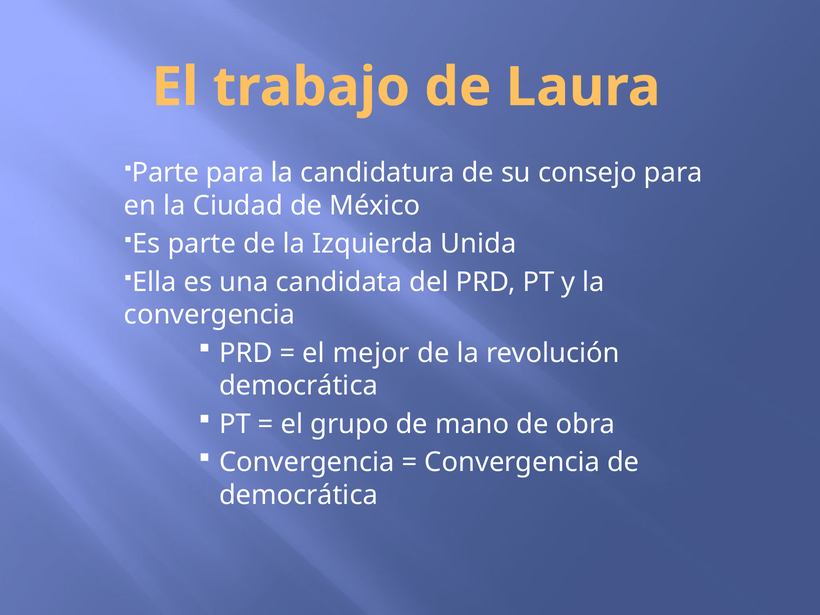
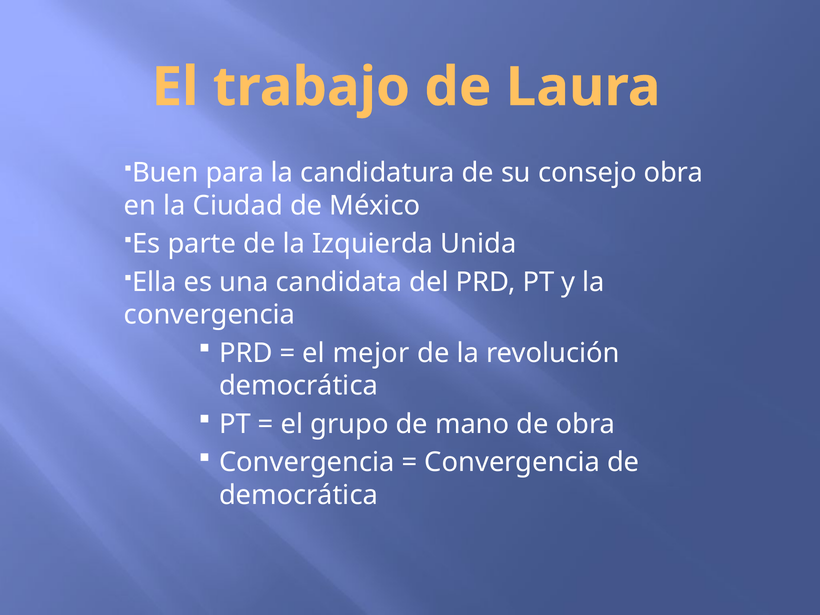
Parte: Parte -> Buen (165, 173)
consejo para: para -> obra (673, 173)
